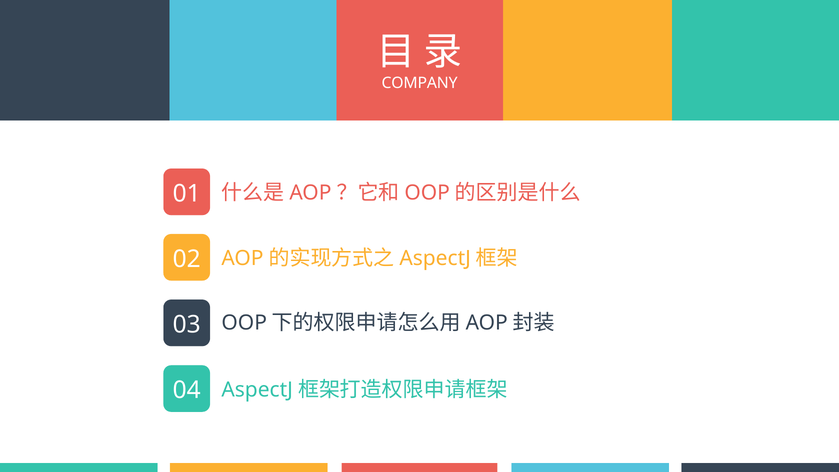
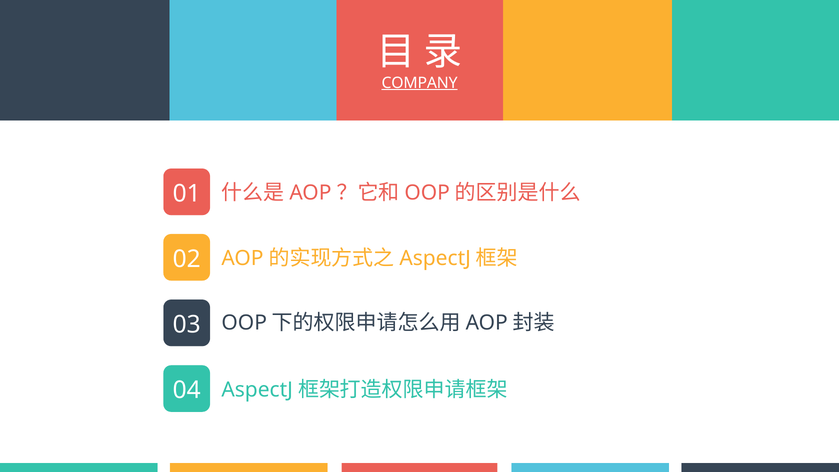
COMPANY underline: none -> present (420, 83)
